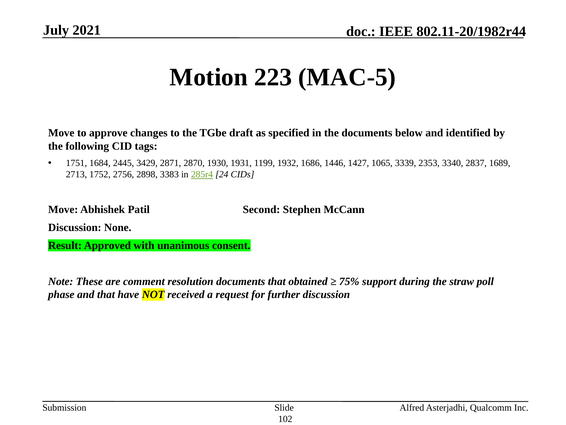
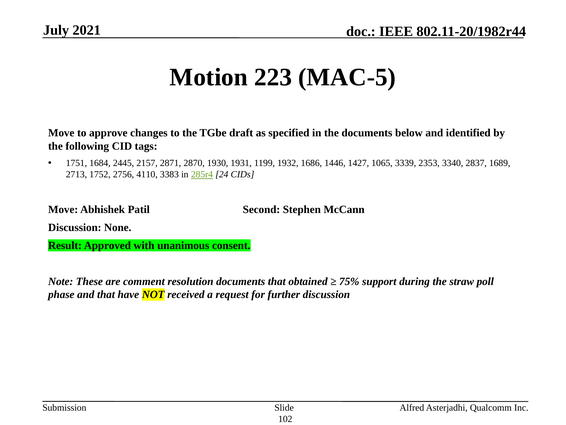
3429: 3429 -> 2157 (147, 163)
2898: 2898 -> 4110 (147, 174)
